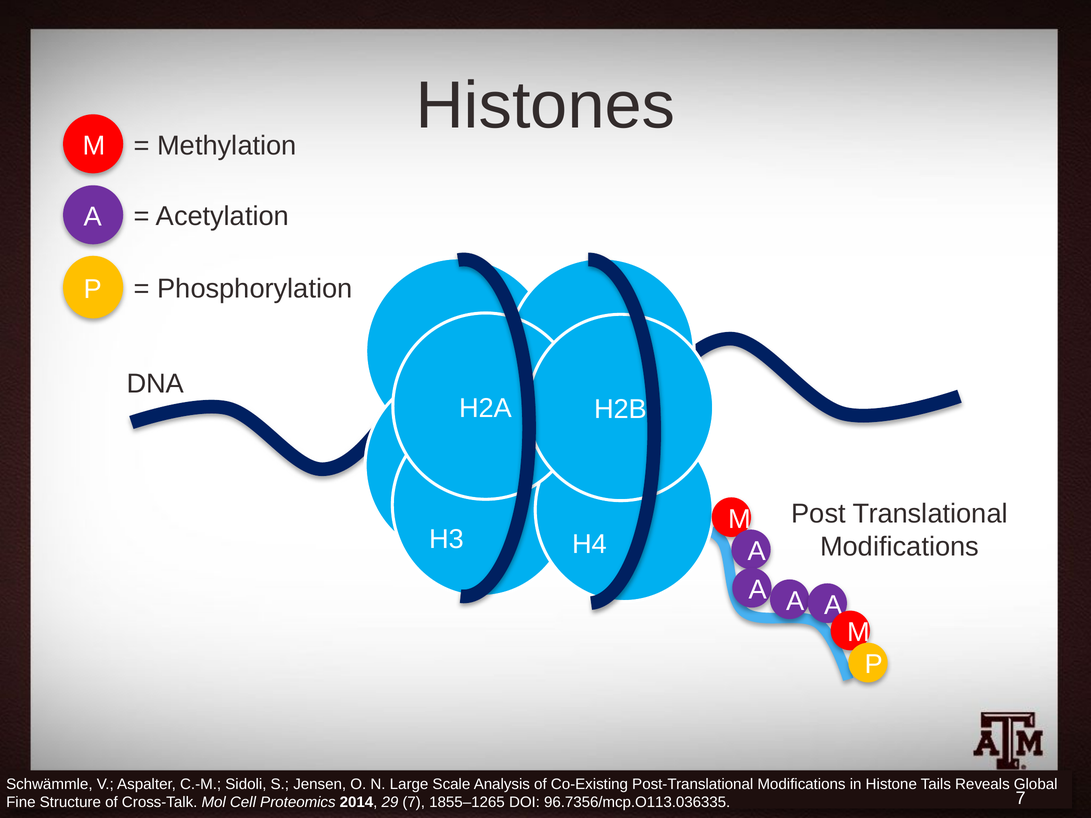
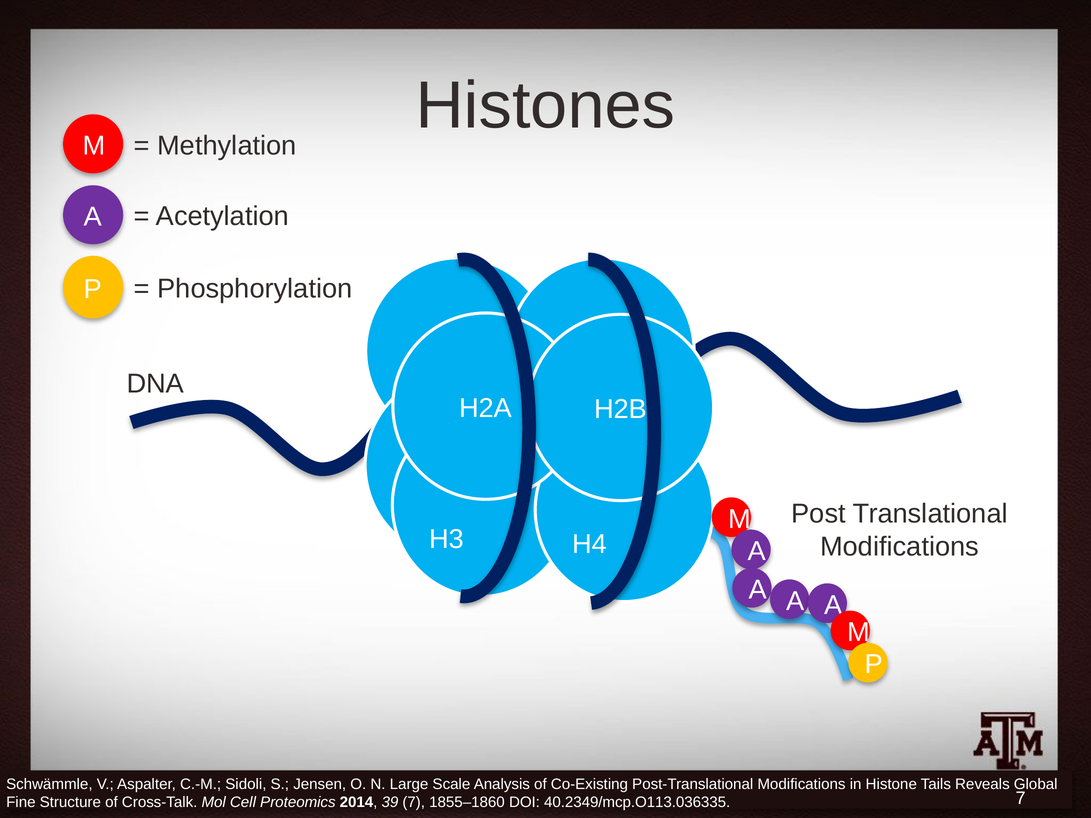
29: 29 -> 39 (390, 803)
1855–1265: 1855–1265 -> 1855–1860 (467, 803)
96.7356/mcp.O113.036335: 96.7356/mcp.O113.036335 -> 40.2349/mcp.O113.036335 (637, 803)
